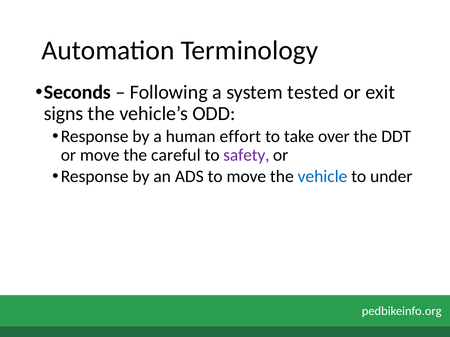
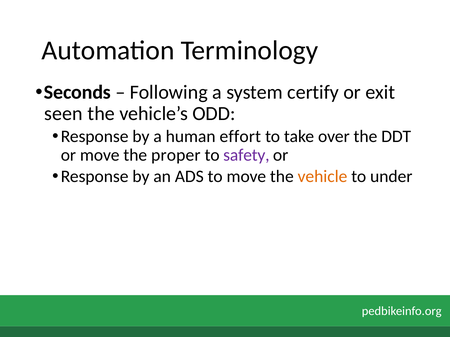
tested: tested -> certify (313, 92)
signs: signs -> seen (63, 114)
careful: careful -> proper (176, 155)
vehicle colour: blue -> orange (322, 177)
